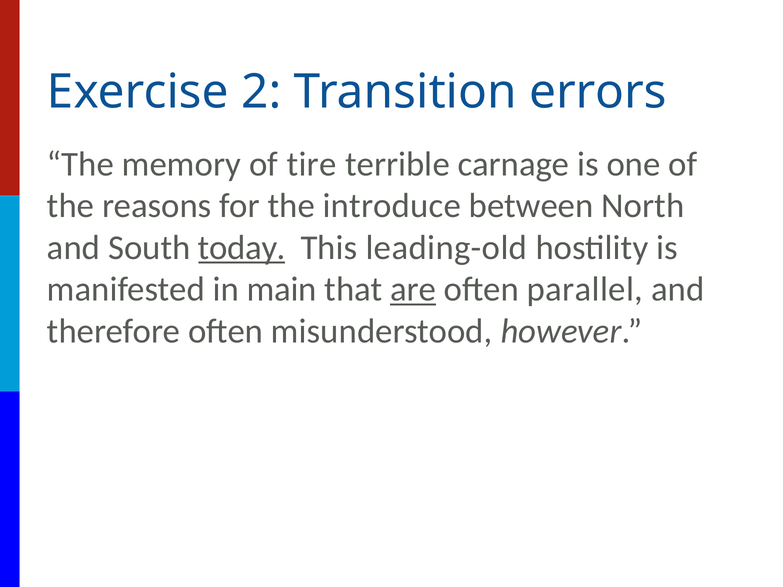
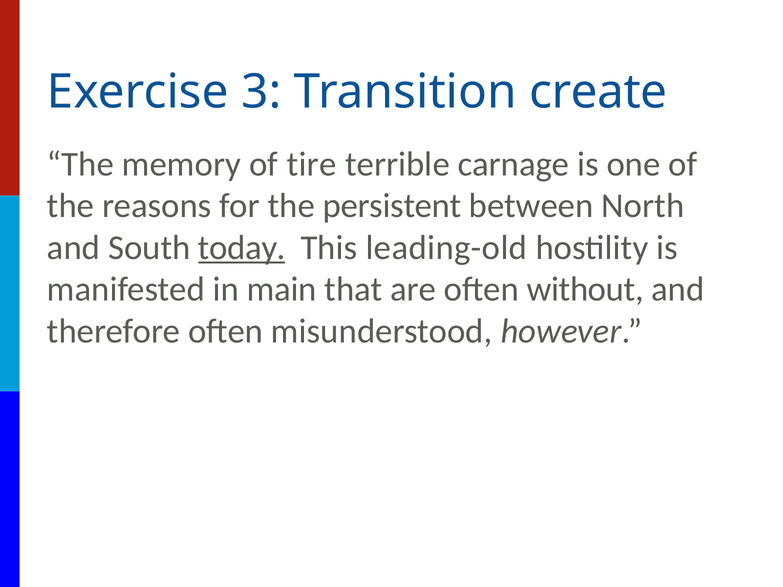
2: 2 -> 3 (261, 92)
errors: errors -> create (598, 92)
introduce: introduce -> persistent (392, 206)
are underline: present -> none (413, 290)
parallel: parallel -> without (585, 290)
